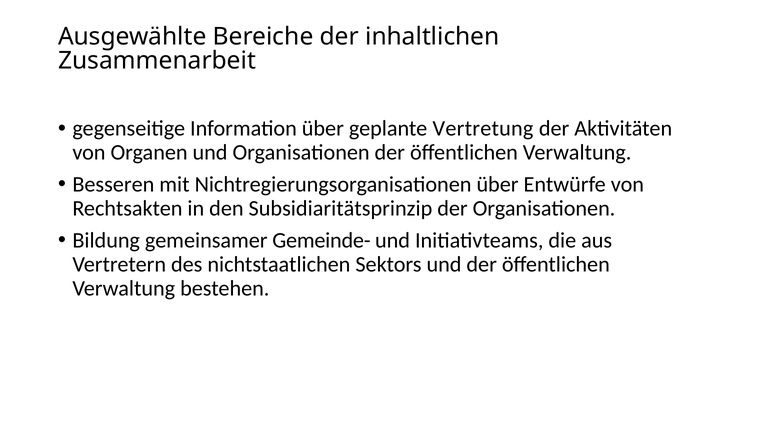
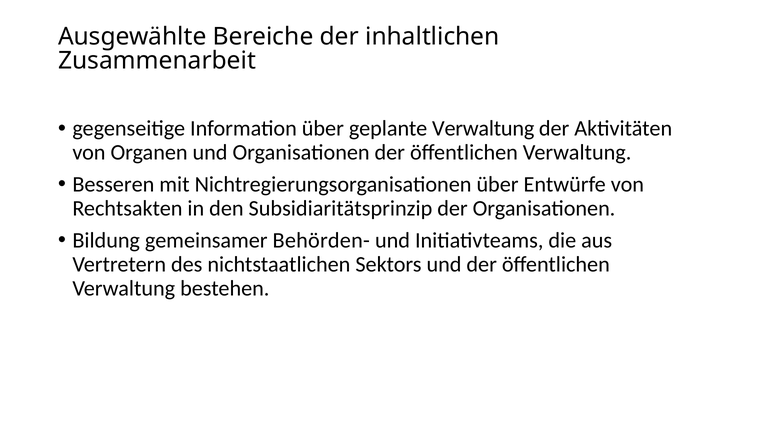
geplante Vertretung: Vertretung -> Verwaltung (483, 129)
Gemeinde-: Gemeinde- -> Behörden- (321, 241)
